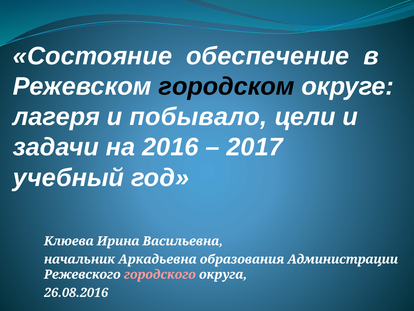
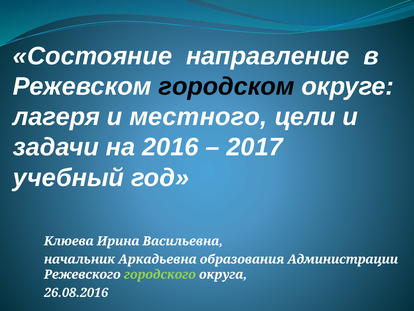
обеспечение: обеспечение -> направление (268, 56)
побывало: побывало -> местного (198, 117)
городского colour: pink -> light green (160, 274)
